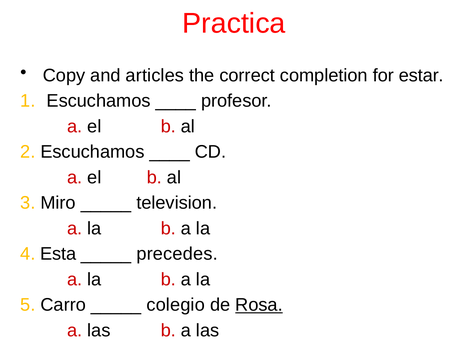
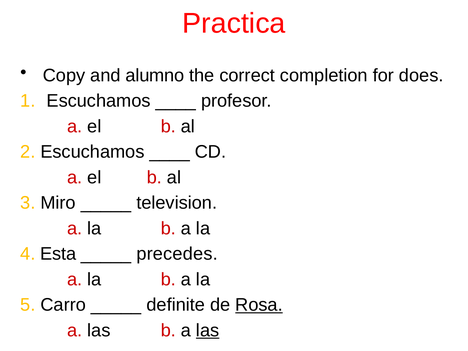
articles: articles -> alumno (155, 75)
estar: estar -> does (421, 75)
colegio: colegio -> definite (176, 305)
las underline: none -> present (208, 330)
